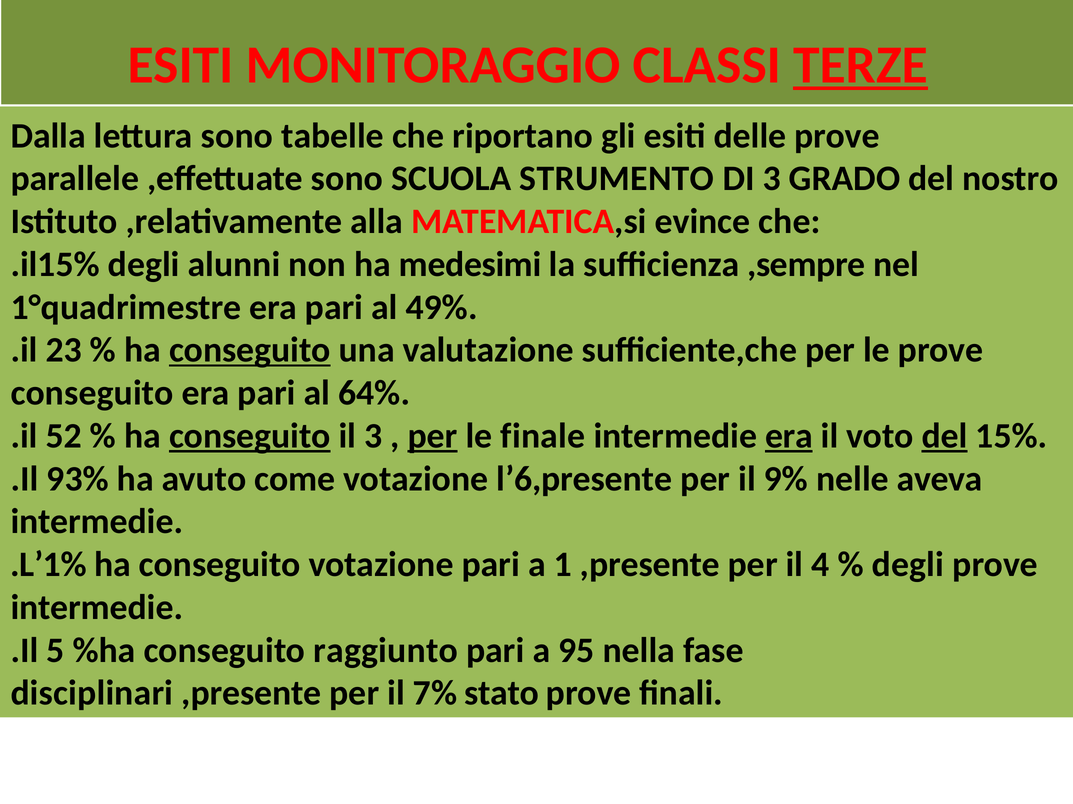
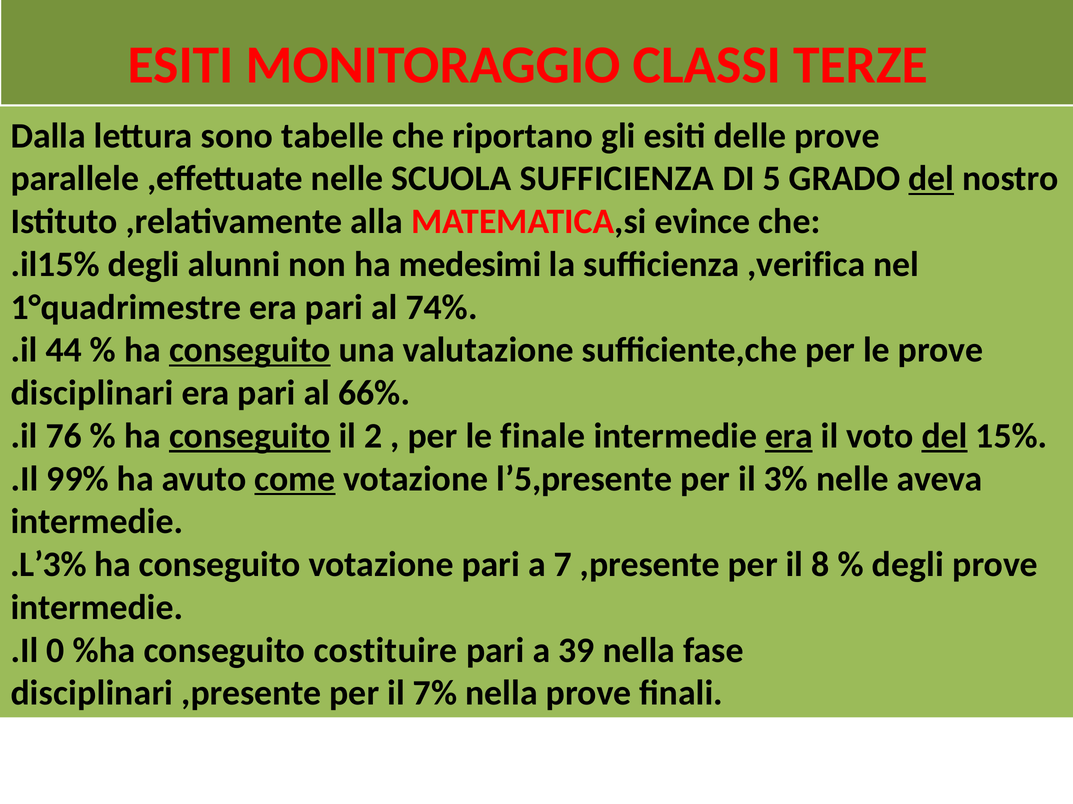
TERZE underline: present -> none (861, 65)
,effettuate sono: sono -> nelle (347, 179)
SCUOLA STRUMENTO: STRUMENTO -> SUFFICIENZA (617, 179)
DI 3: 3 -> 5 (772, 179)
del underline: none -> present (931, 179)
,sempre: ,sempre -> ,verifica (806, 265)
49%: 49% -> 74% (442, 308)
23: 23 -> 44 (64, 350)
conseguito: conseguito -> disciplinari (92, 393)
64%: 64% -> 66% (374, 393)
52: 52 -> 76 (64, 436)
il 3: 3 -> 2 (373, 436)
per underline: present -> none (433, 436)
93%: 93% -> 99% (78, 479)
come underline: none -> present (295, 479)
l’6,presente: l’6,presente -> l’5,presente (584, 479)
9%: 9% -> 3% (786, 479)
.L’1%: .L’1% -> .L’3% (48, 565)
1: 1 -> 7 (563, 565)
4: 4 -> 8 (820, 565)
5: 5 -> 0 (55, 651)
raggiunto: raggiunto -> costituire (386, 651)
95: 95 -> 39 (576, 651)
7% stato: stato -> nella (501, 694)
